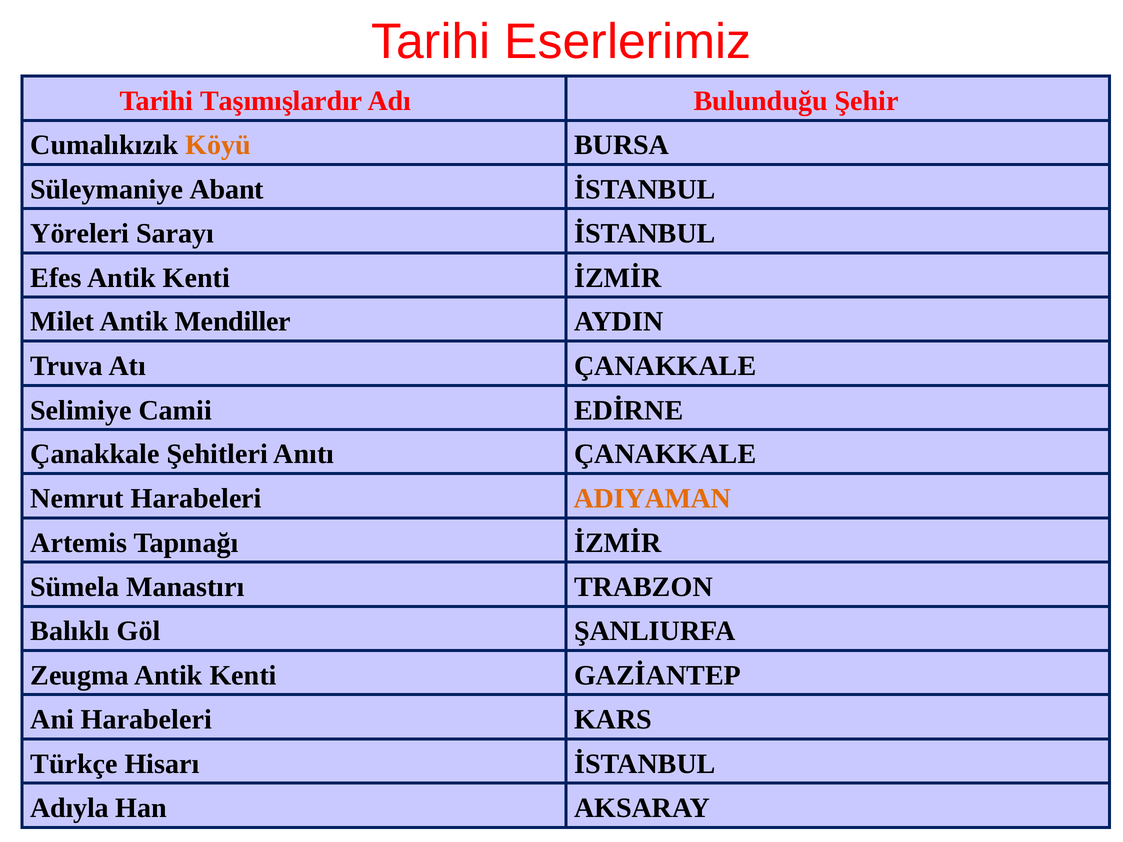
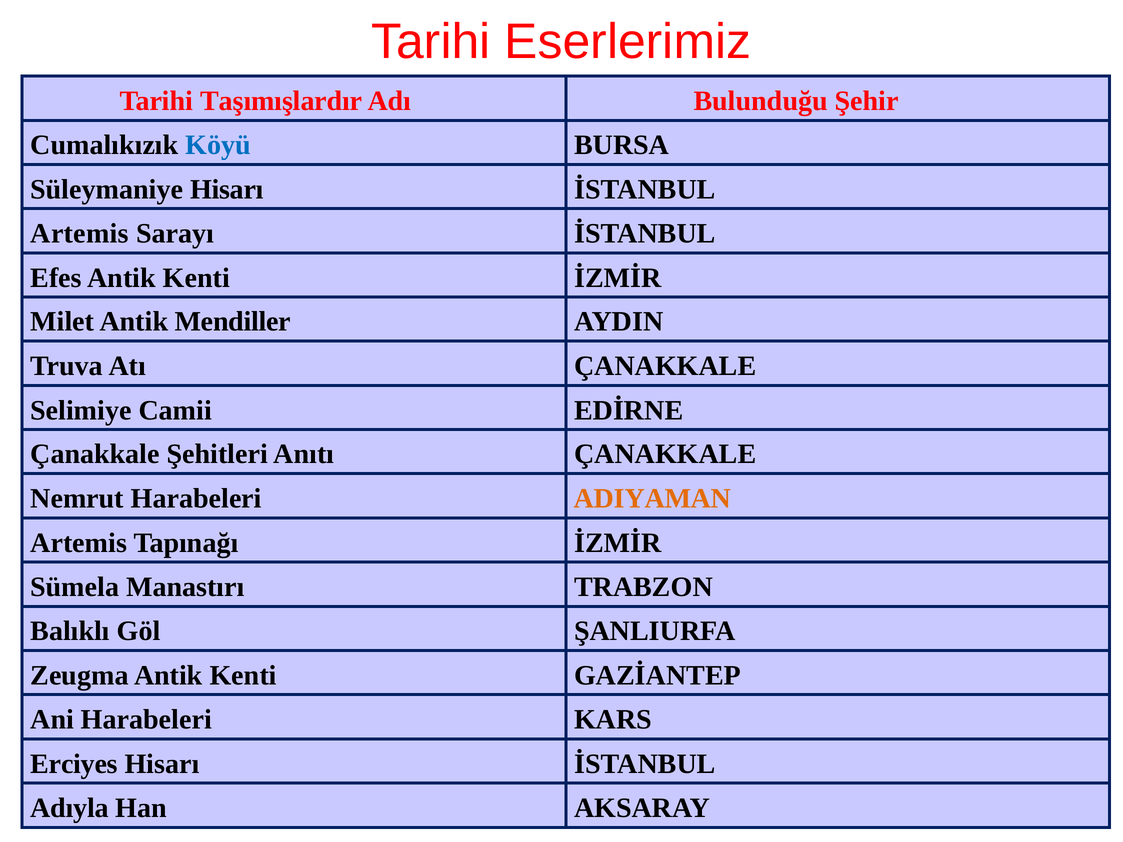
Köyü colour: orange -> blue (218, 145)
Süleymaniye Abant: Abant -> Hisarı (227, 189)
Yöreleri: Yöreleri -> Artemis (80, 234)
Türkçe: Türkçe -> Erciyes (74, 764)
